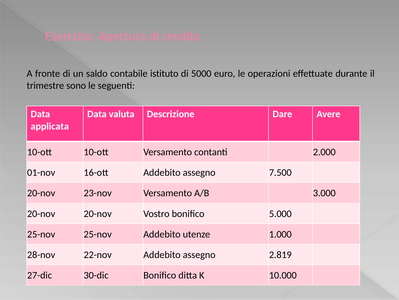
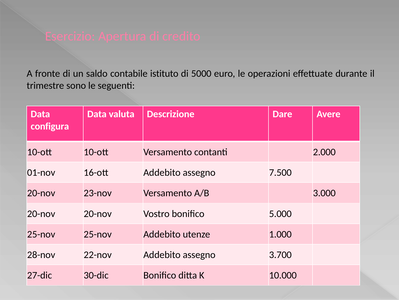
applicata: applicata -> configura (50, 126)
2.819: 2.819 -> 3.700 (280, 254)
